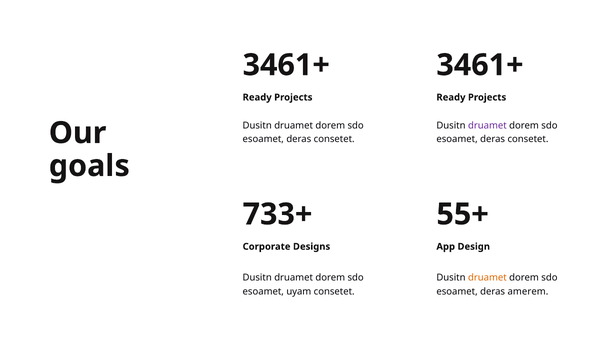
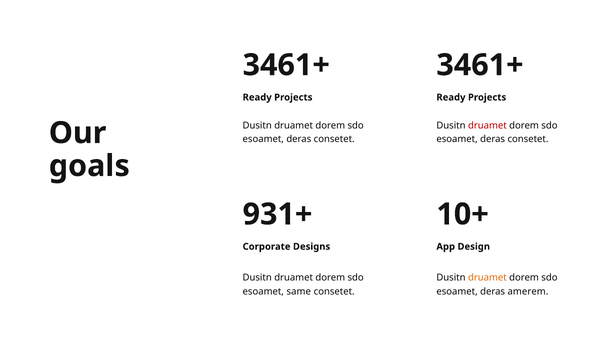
druamet colour: purple -> red (487, 125)
733+: 733+ -> 931+ (277, 214)
55+: 55+ -> 10+ (463, 214)
uyam: uyam -> same (299, 292)
